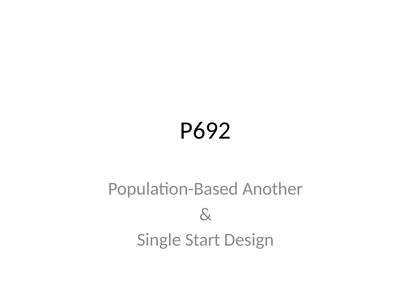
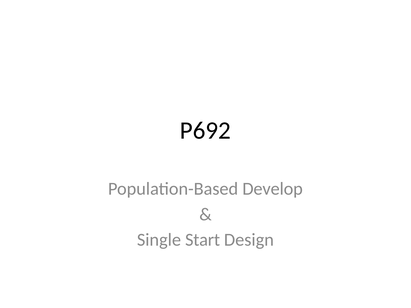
Another: Another -> Develop (273, 189)
